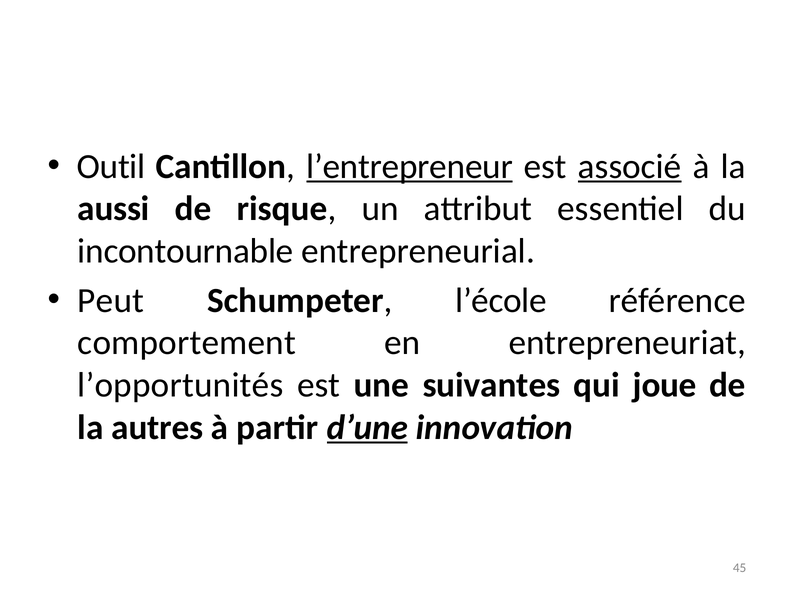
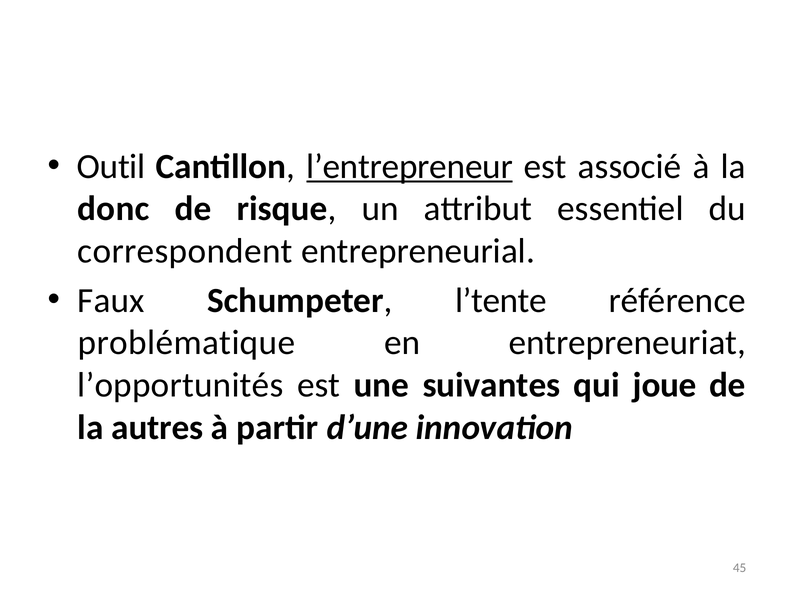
associé underline: present -> none (630, 167)
aussi: aussi -> donc (113, 209)
incontournable: incontournable -> correspondent (185, 251)
Peut: Peut -> Faux (111, 301)
l’école: l’école -> l’tente (501, 301)
comportement: comportement -> problématique (187, 343)
d’une underline: present -> none (367, 428)
